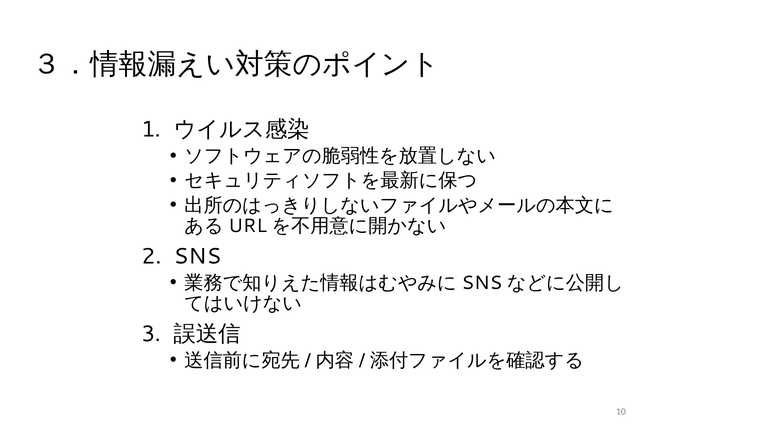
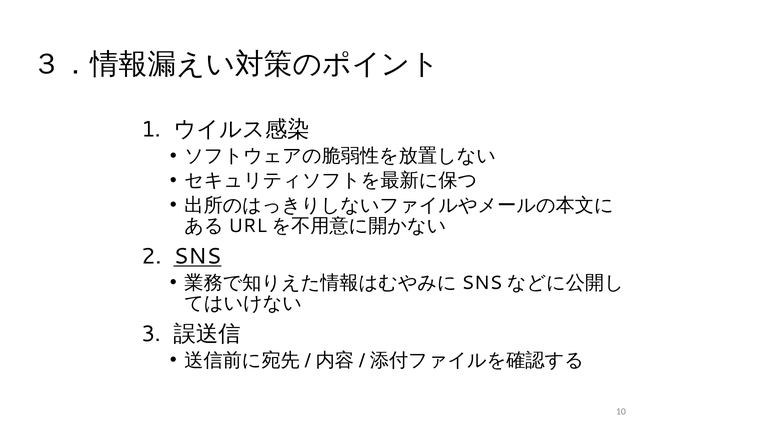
SNS underline: none -> present (197, 257)
